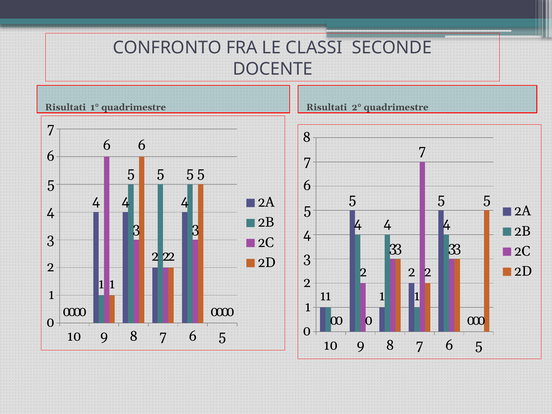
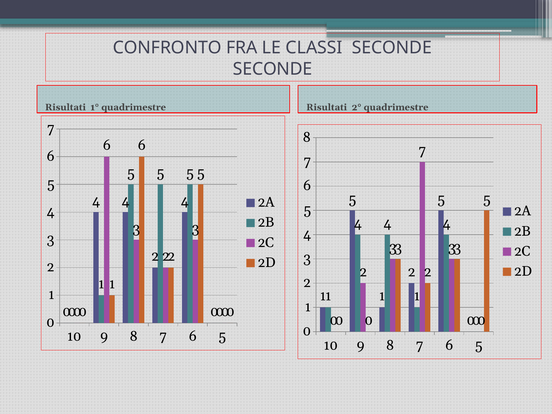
DOCENTE: DOCENTE -> SECONDE (273, 69)
